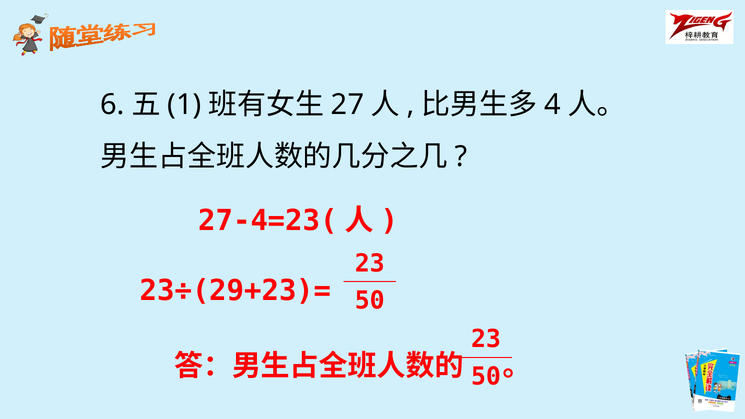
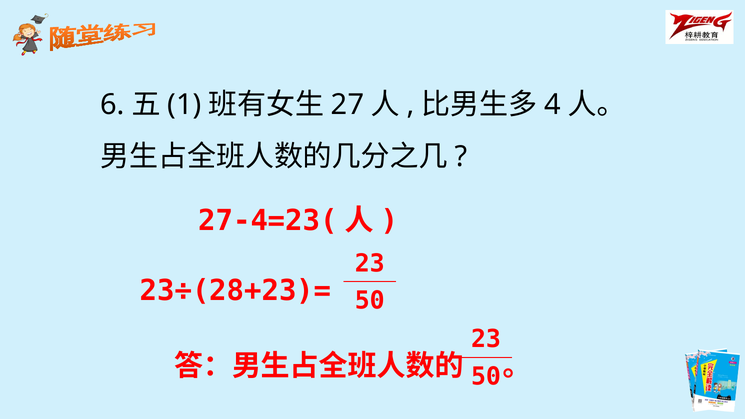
23÷(29+23)=: 23÷(29+23)= -> 23÷(28+23)= (236, 291)
